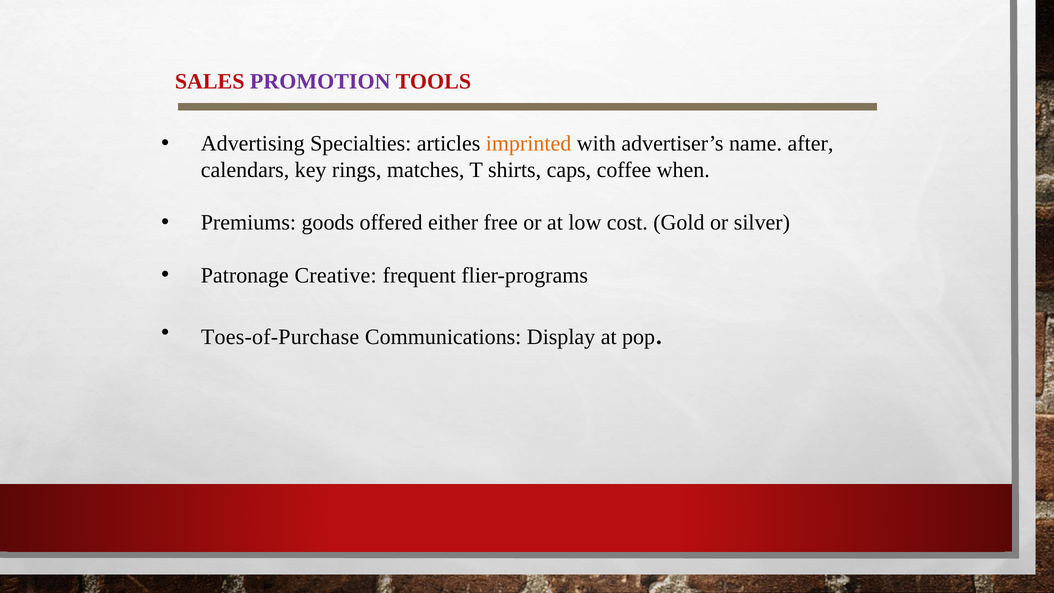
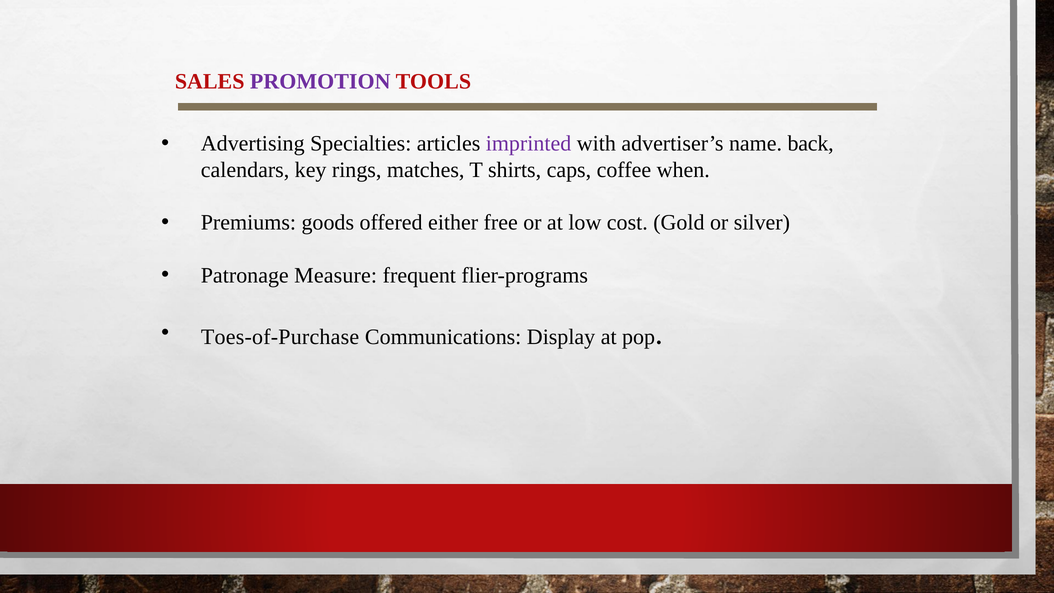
imprinted colour: orange -> purple (529, 144)
after: after -> back (811, 144)
Creative: Creative -> Measure (336, 275)
